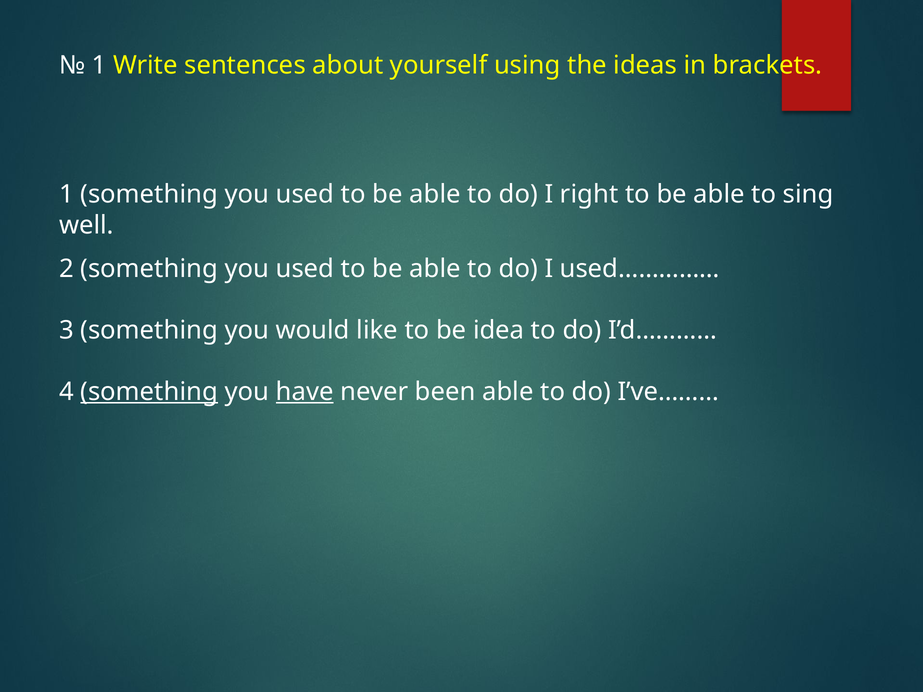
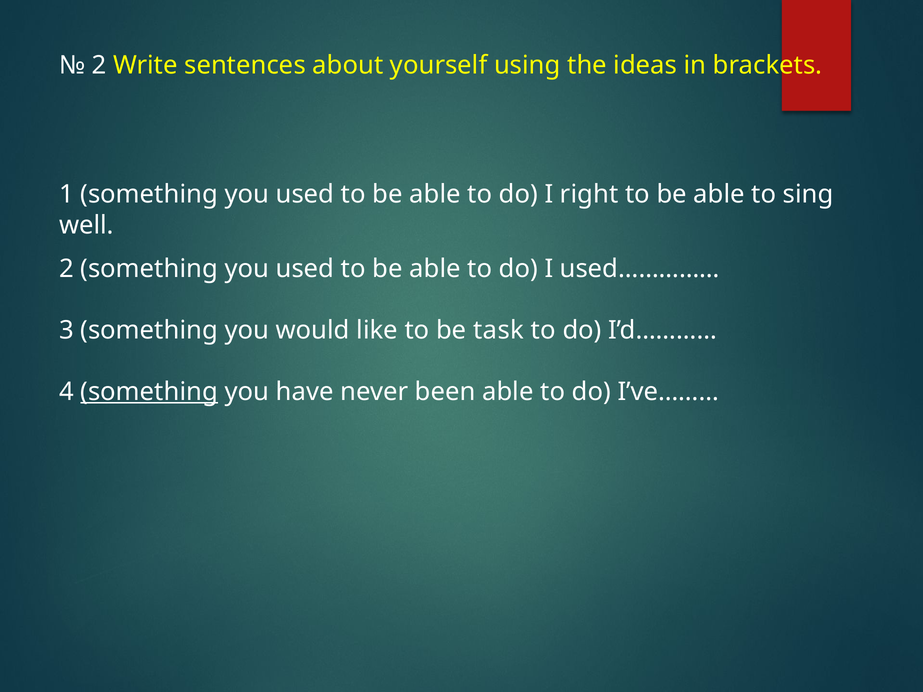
1: 1 -> 2 (99, 65)
idea: idea -> task (499, 330)
have underline: present -> none (305, 392)
